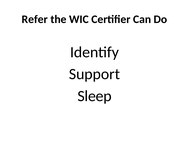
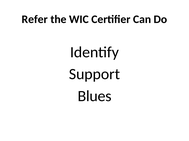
Sleep: Sleep -> Blues (95, 97)
